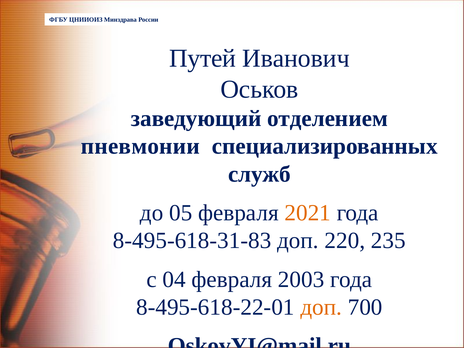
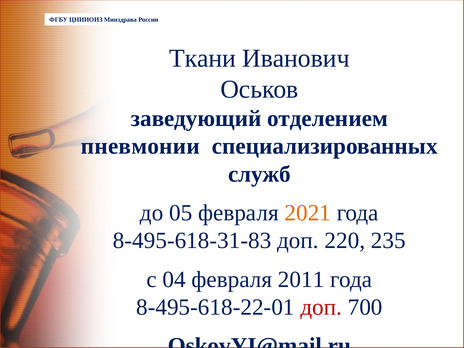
Путей: Путей -> Ткани (202, 58)
2003: 2003 -> 2011 (301, 279)
доп colour: orange -> red (321, 307)
